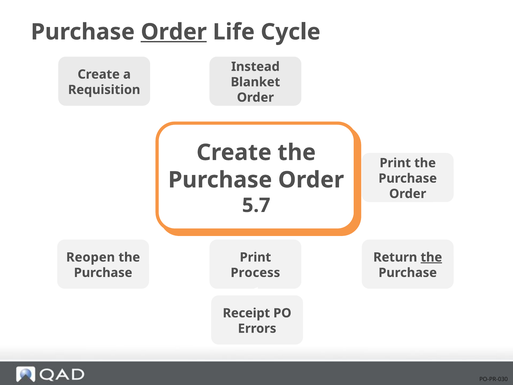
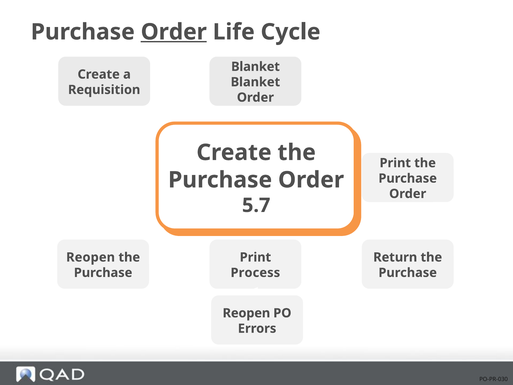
Instead: Instead -> Blanket (255, 67)
the underline: present -> none (431, 257)
Receipt: Receipt -> Reopen (246, 313)
